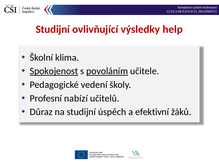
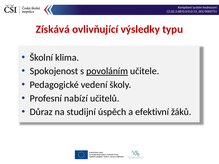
Studijní: Studijní -> Získává (53, 29)
help: help -> typu (173, 29)
Spokojenost underline: present -> none (54, 71)
